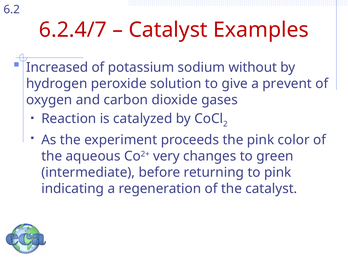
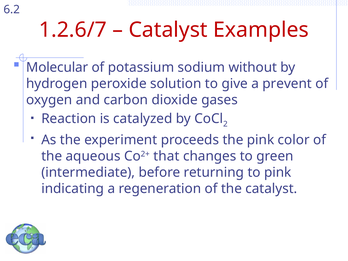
6.2.4/7: 6.2.4/7 -> 1.2.6/7 (73, 30)
Increased: Increased -> Molecular (57, 67)
very: very -> that (166, 156)
